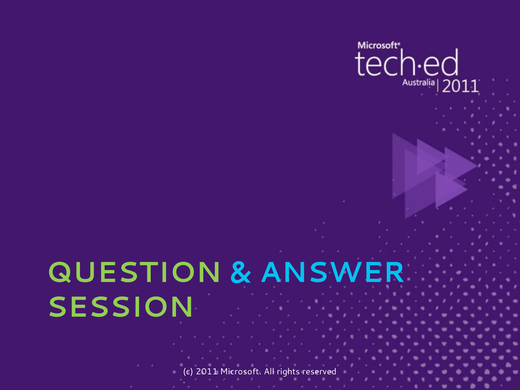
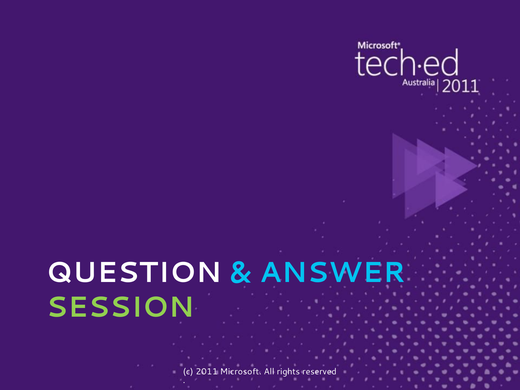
QUESTION colour: light green -> white (134, 273)
